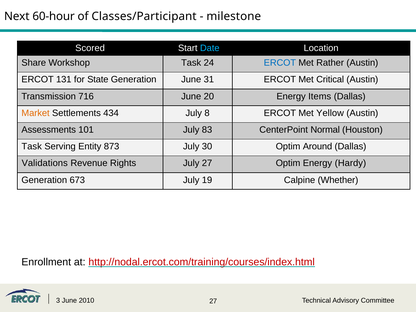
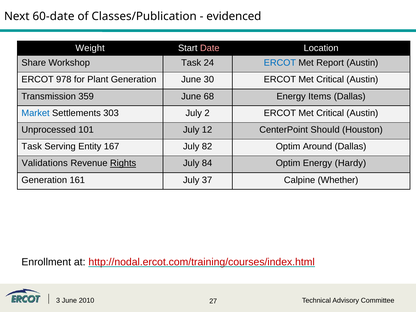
60-hour: 60-hour -> 60-date (53, 16)
Classes/Participant: Classes/Participant -> Classes/Publication (144, 16)
milestone: milestone -> evidenced (234, 16)
Scored: Scored -> Weight (90, 48)
Date colour: light blue -> pink (210, 48)
Rather: Rather -> Report (330, 63)
131: 131 -> 978 (64, 80)
State: State -> Plant (98, 80)
31: 31 -> 30 (209, 80)
716: 716 -> 359 (86, 96)
20: 20 -> 68 (209, 96)
Market colour: orange -> blue (36, 113)
434: 434 -> 303 (111, 113)
8: 8 -> 2 (207, 113)
Yellow: Yellow -> Critical (330, 113)
Assessments: Assessments -> Unprocessed (49, 130)
83: 83 -> 12 (207, 130)
Normal: Normal -> Should (325, 130)
873: 873 -> 167 (112, 147)
30: 30 -> 82 (207, 147)
Rights underline: none -> present (123, 163)
July 27: 27 -> 84 (207, 163)
673: 673 -> 161 (77, 180)
19: 19 -> 37 (207, 180)
